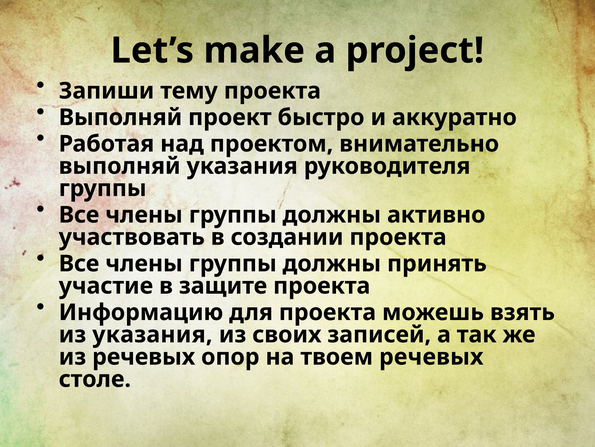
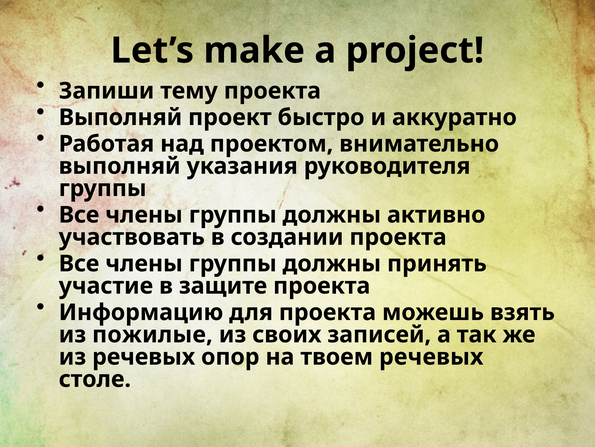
из указания: указания -> пожилые (152, 334)
